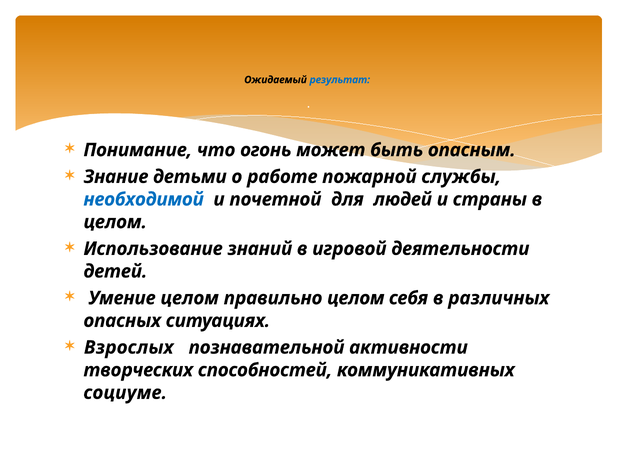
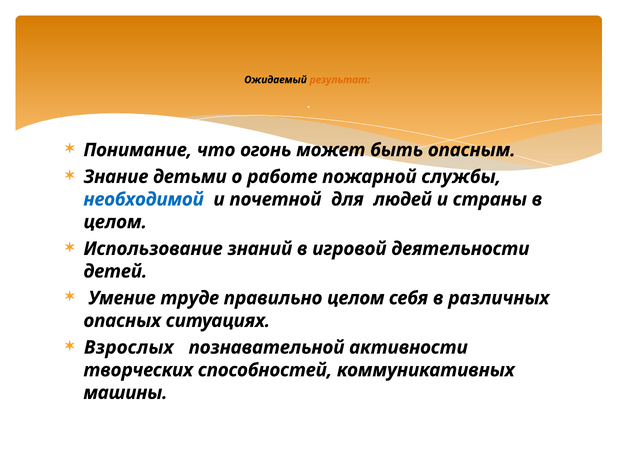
результат colour: blue -> orange (340, 80)
Умение целом: целом -> труде (190, 298)
социуме: социуме -> машины (125, 392)
